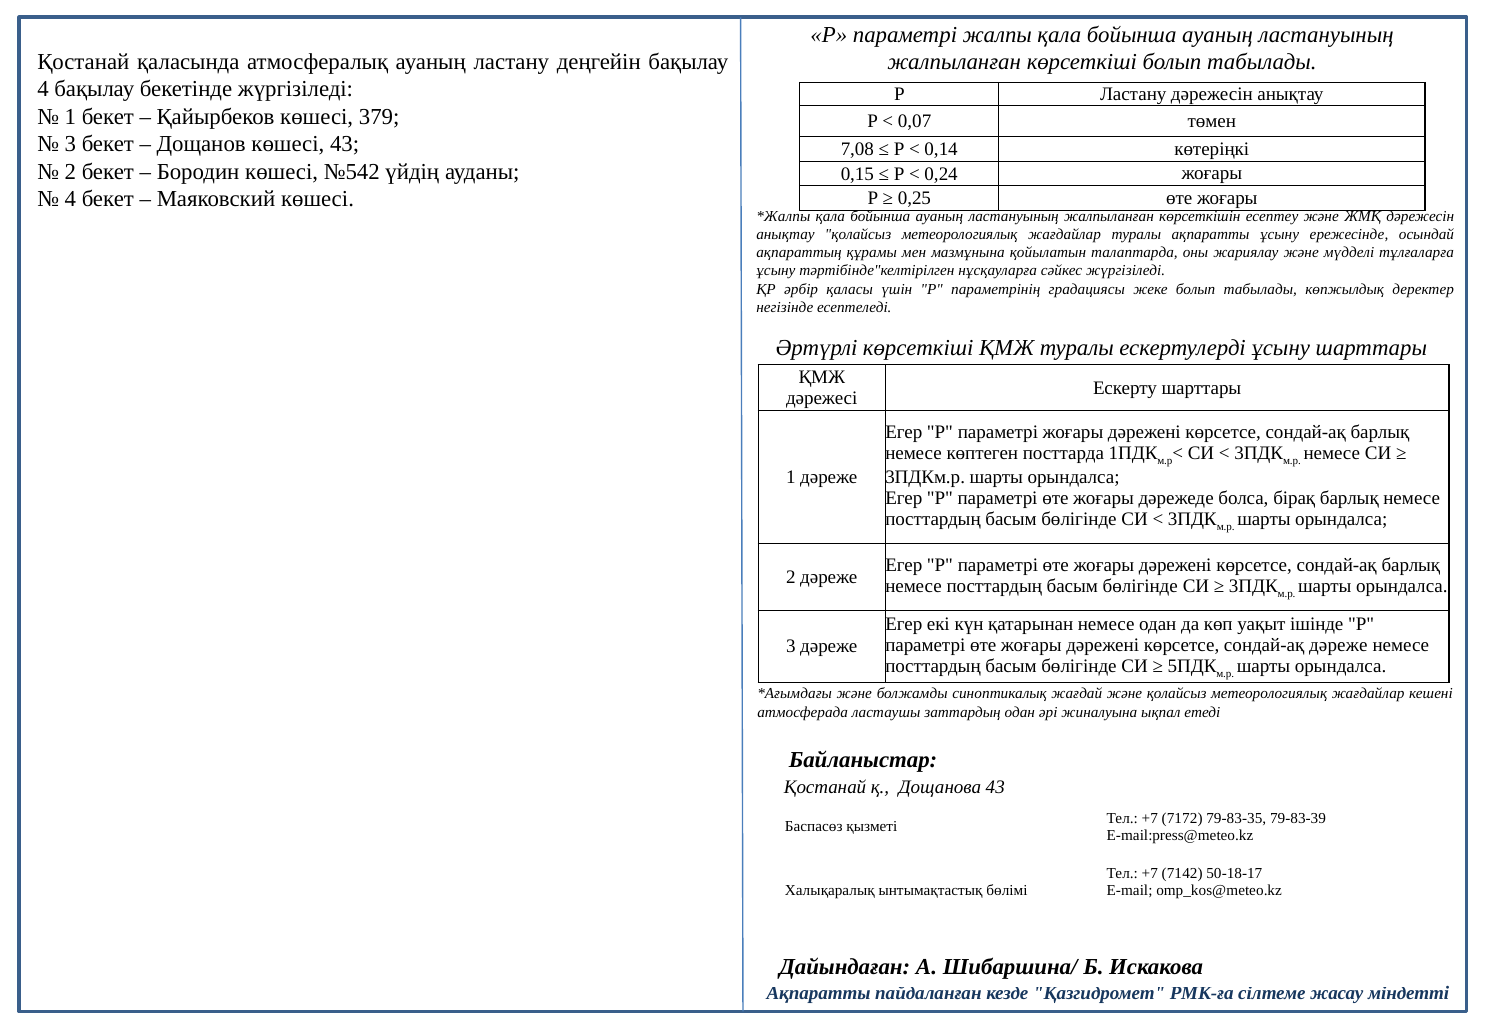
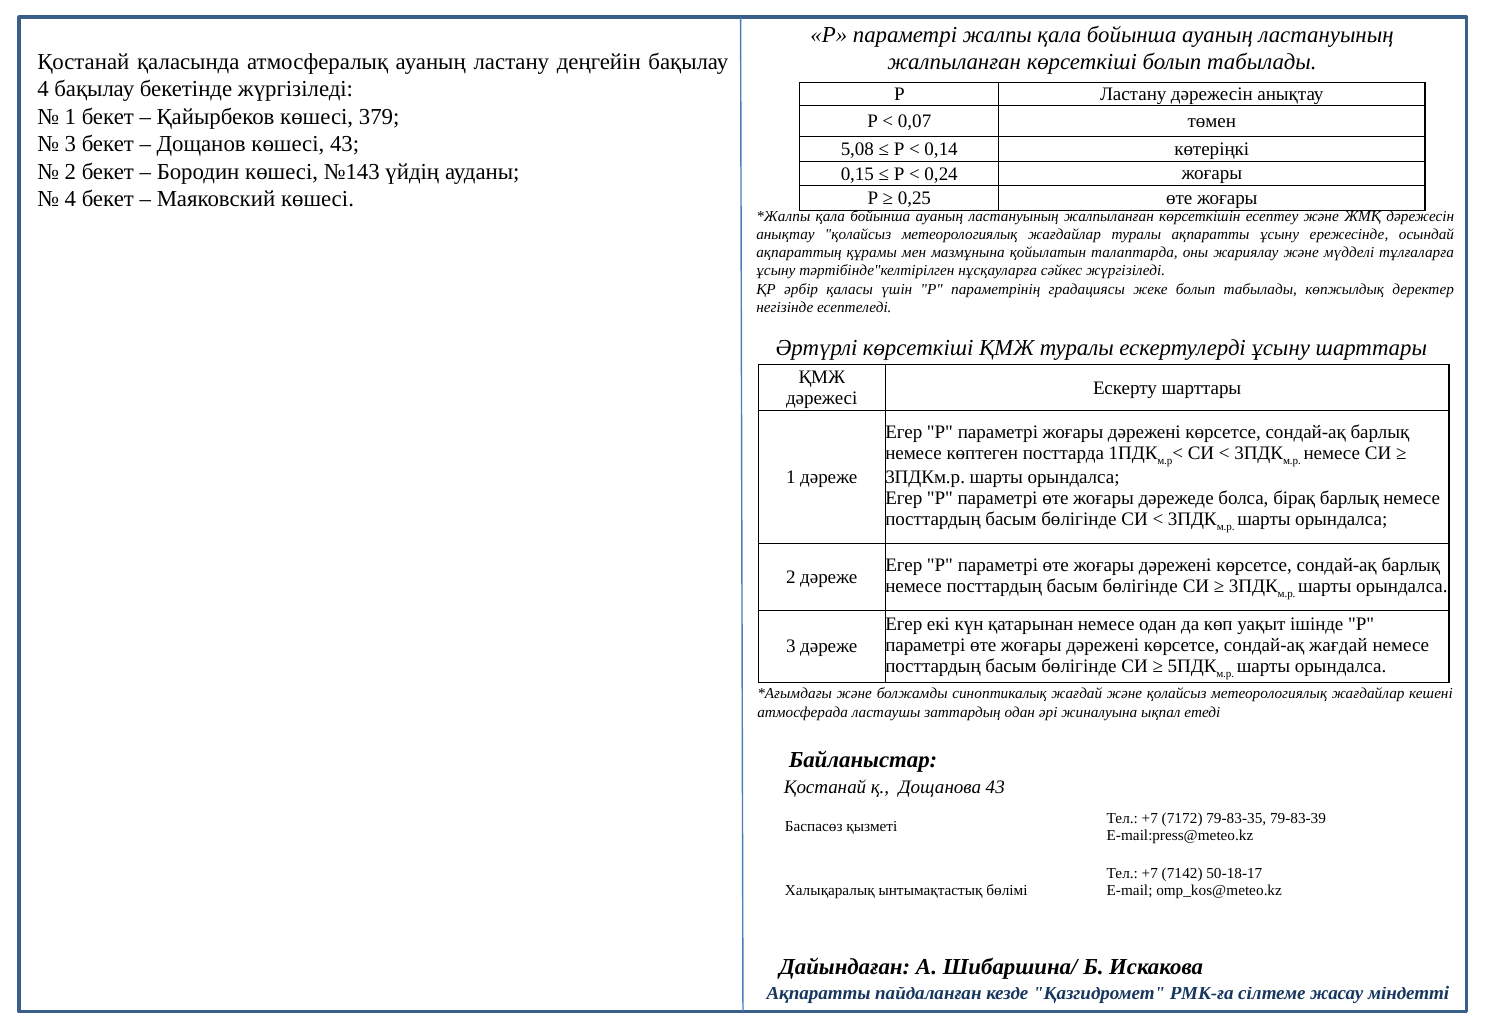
7,08: 7,08 -> 5,08 (857, 150)
№542: №542 -> №143 (352, 172)
сондай-ақ дәреже: дәреже -> жағдай (1338, 645)
